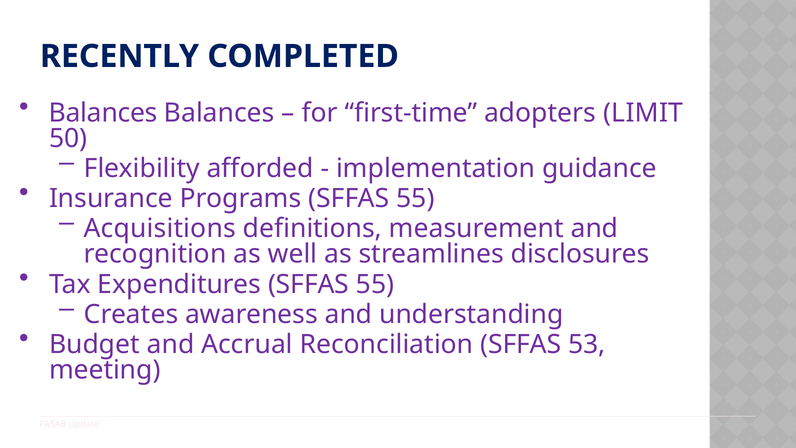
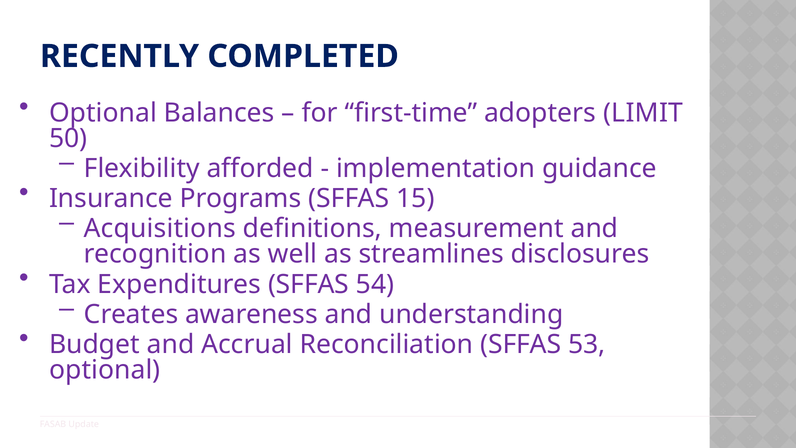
Balances: Balances -> Optional (103, 113)
Programs SFFAS 55: 55 -> 15 (415, 199)
Expenditures SFFAS 55: 55 -> 54 (375, 284)
meeting: meeting -> optional (105, 370)
